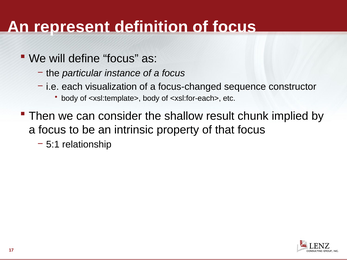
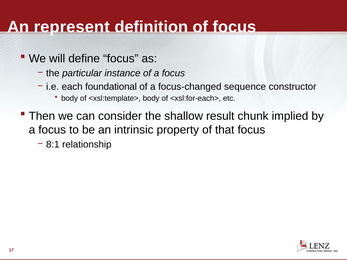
visualization: visualization -> foundational (111, 87)
5:1: 5:1 -> 8:1 (53, 144)
